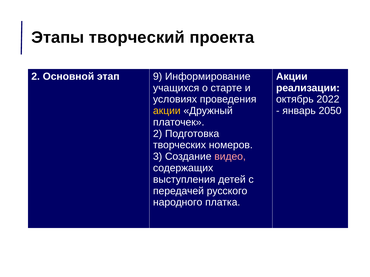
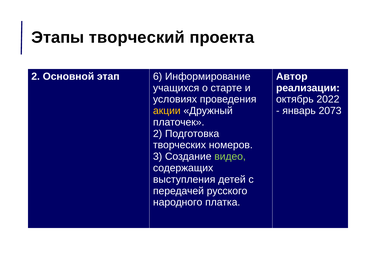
9: 9 -> 6 (158, 77)
Акции: Акции -> Автор (292, 77)
2050: 2050 -> 2073 (330, 111)
видео colour: pink -> light green (230, 157)
